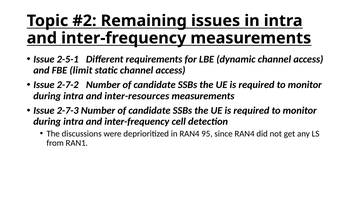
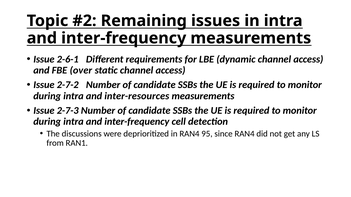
2-5-1: 2-5-1 -> 2-6-1 (68, 59)
limit: limit -> over (81, 70)
